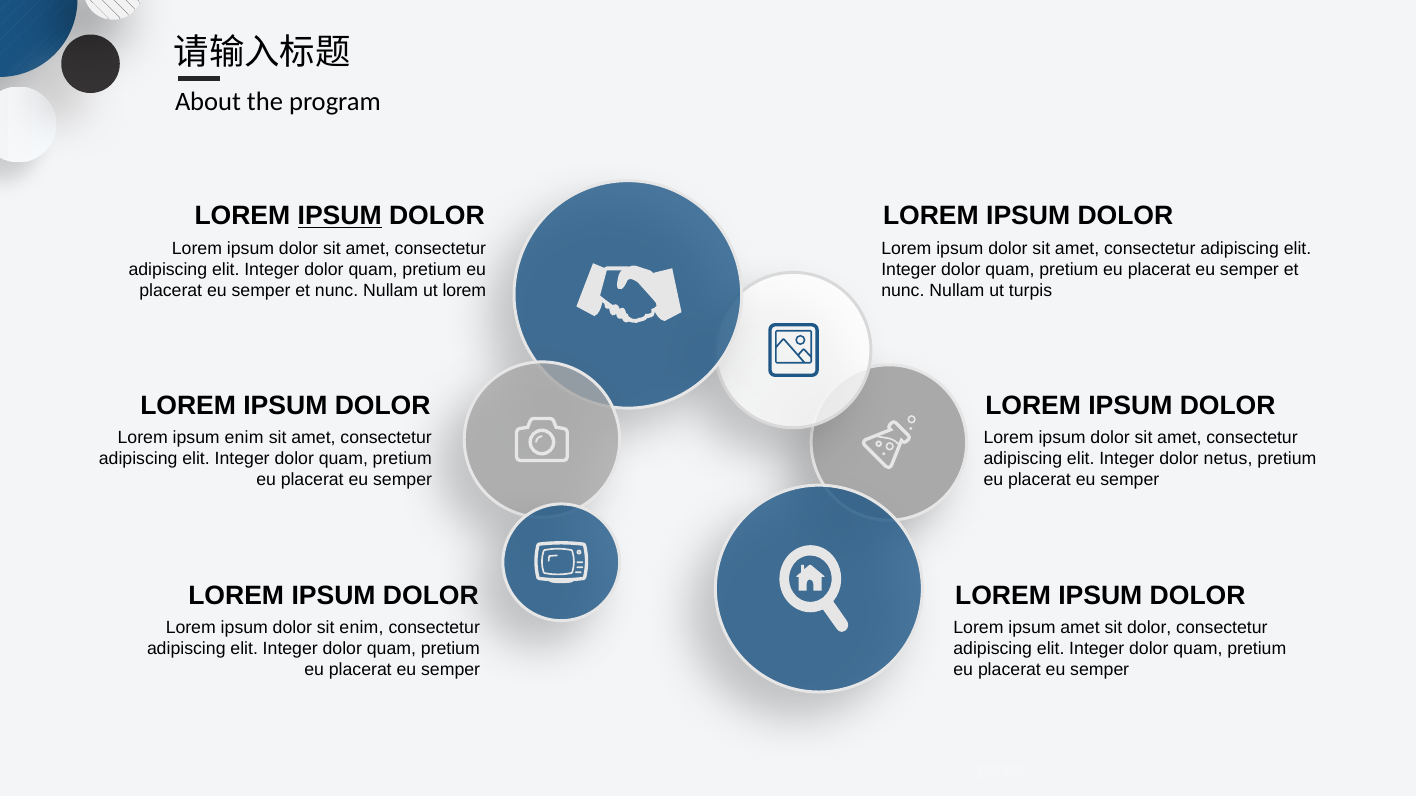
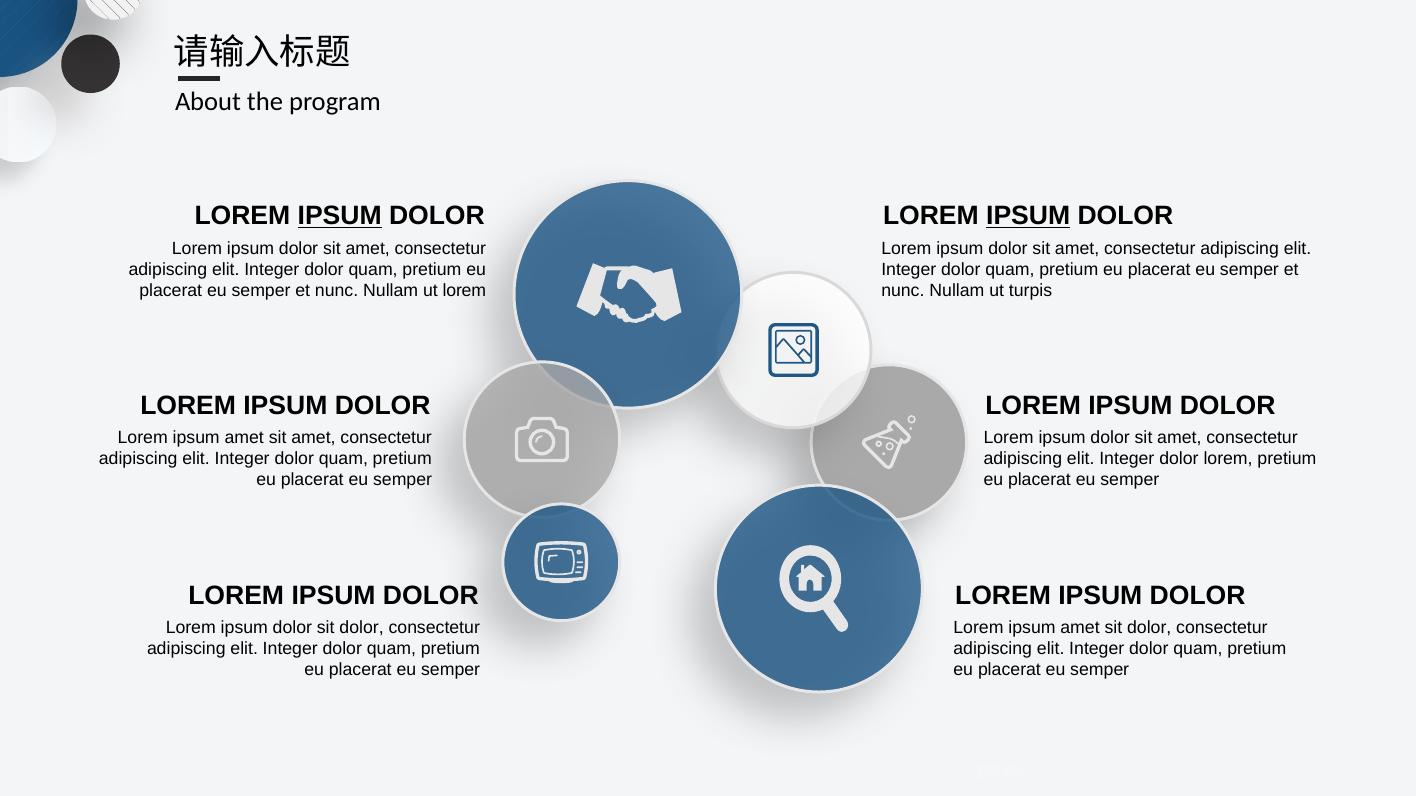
IPSUM underline: none -> present (1028, 216)
enim: enim -> amet (244, 438)
Integer dolor netus: netus -> lorem (1228, 459)
dolor sit enim: enim -> dolor (362, 628)
